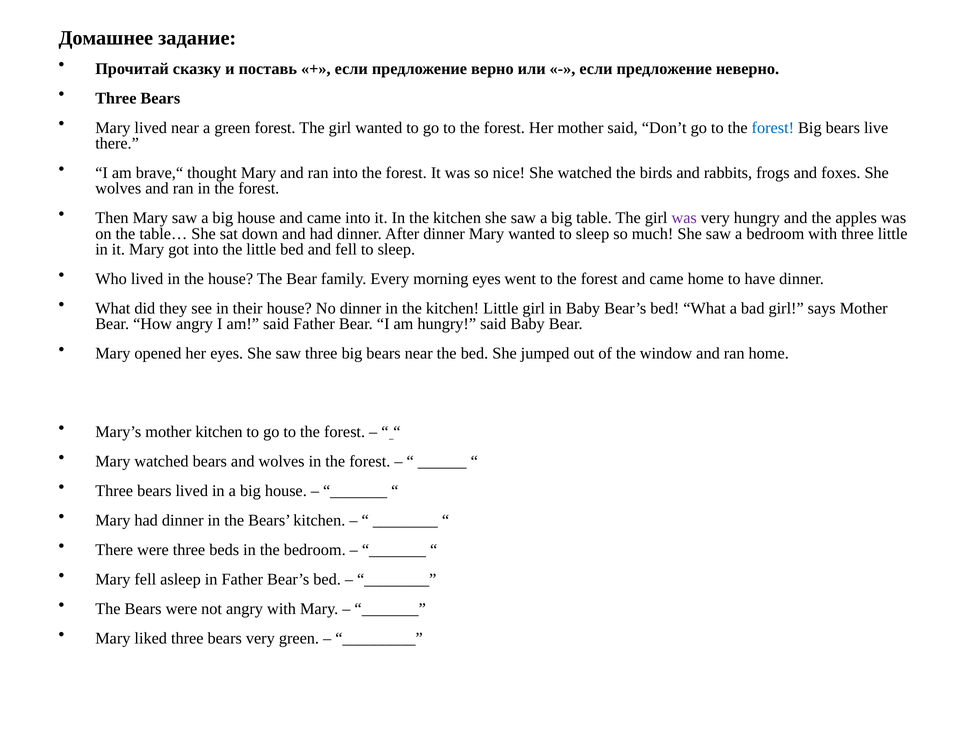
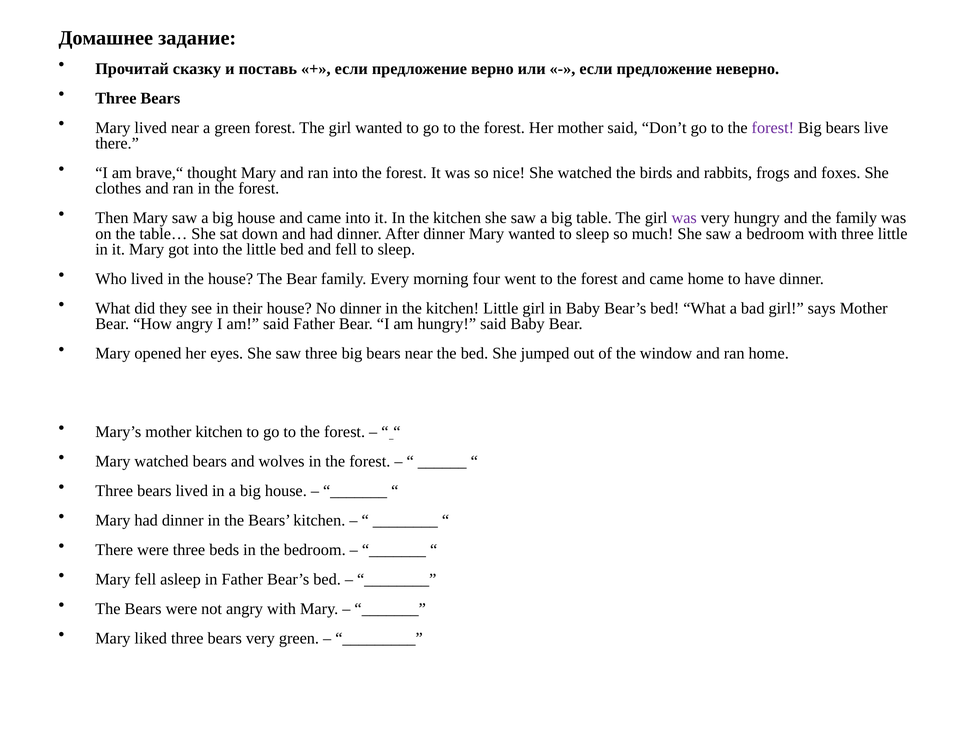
forest colour: blue -> purple (773, 128)
wolves: wolves -> clothes (118, 188)
the apples: apples -> family (856, 218)
morning eyes: eyes -> four (486, 279)
